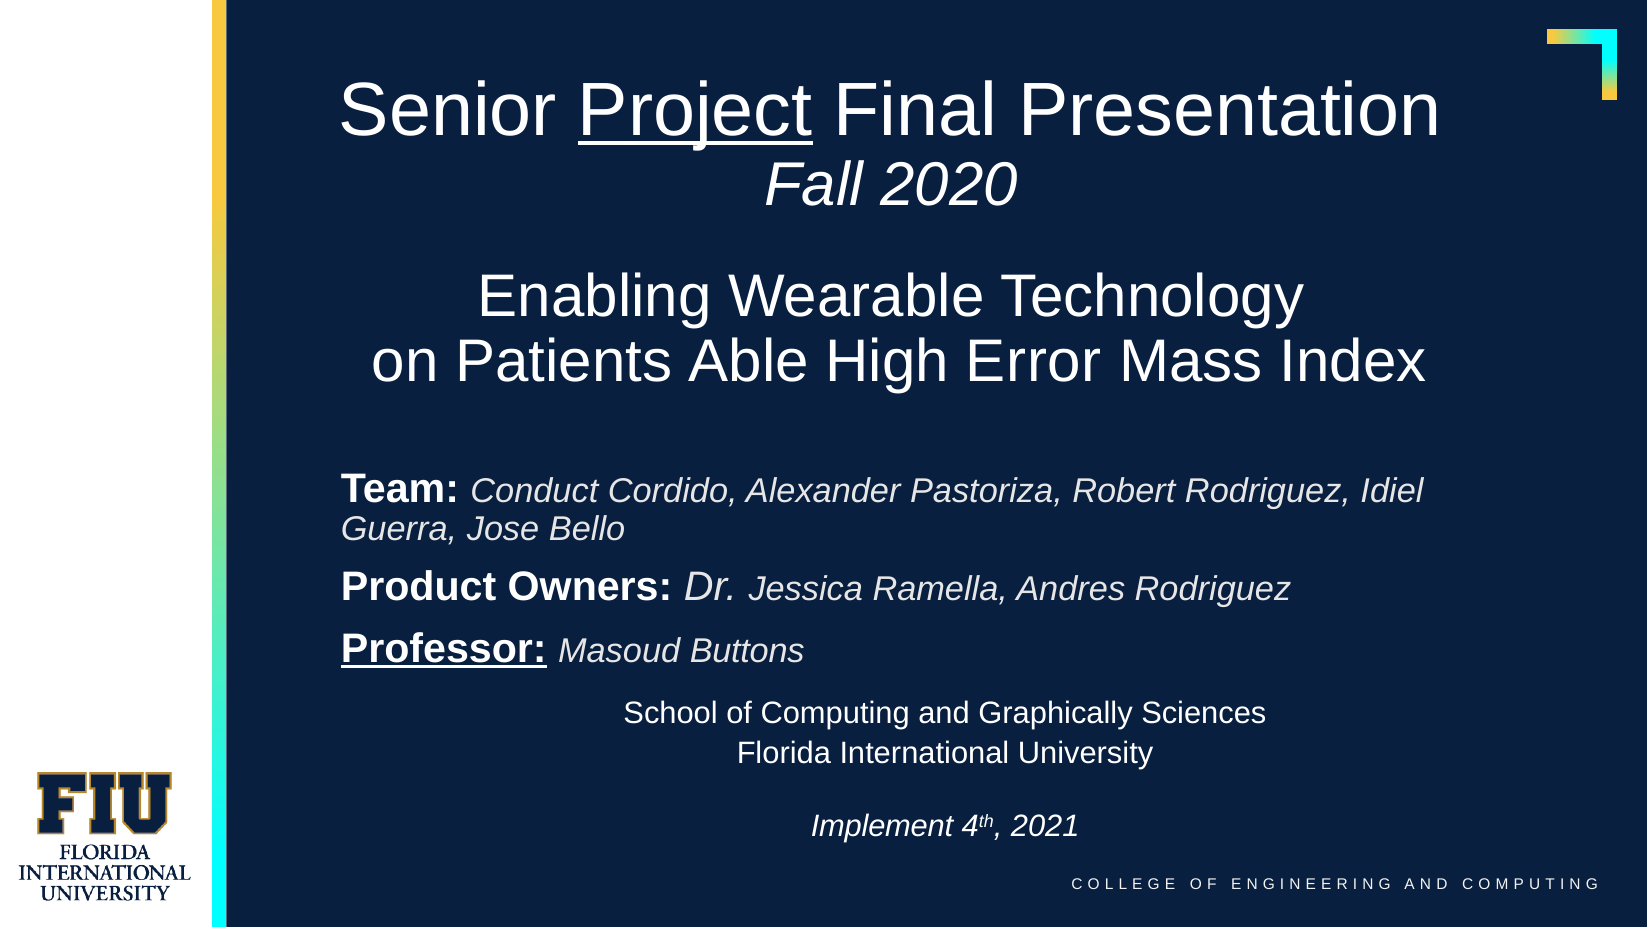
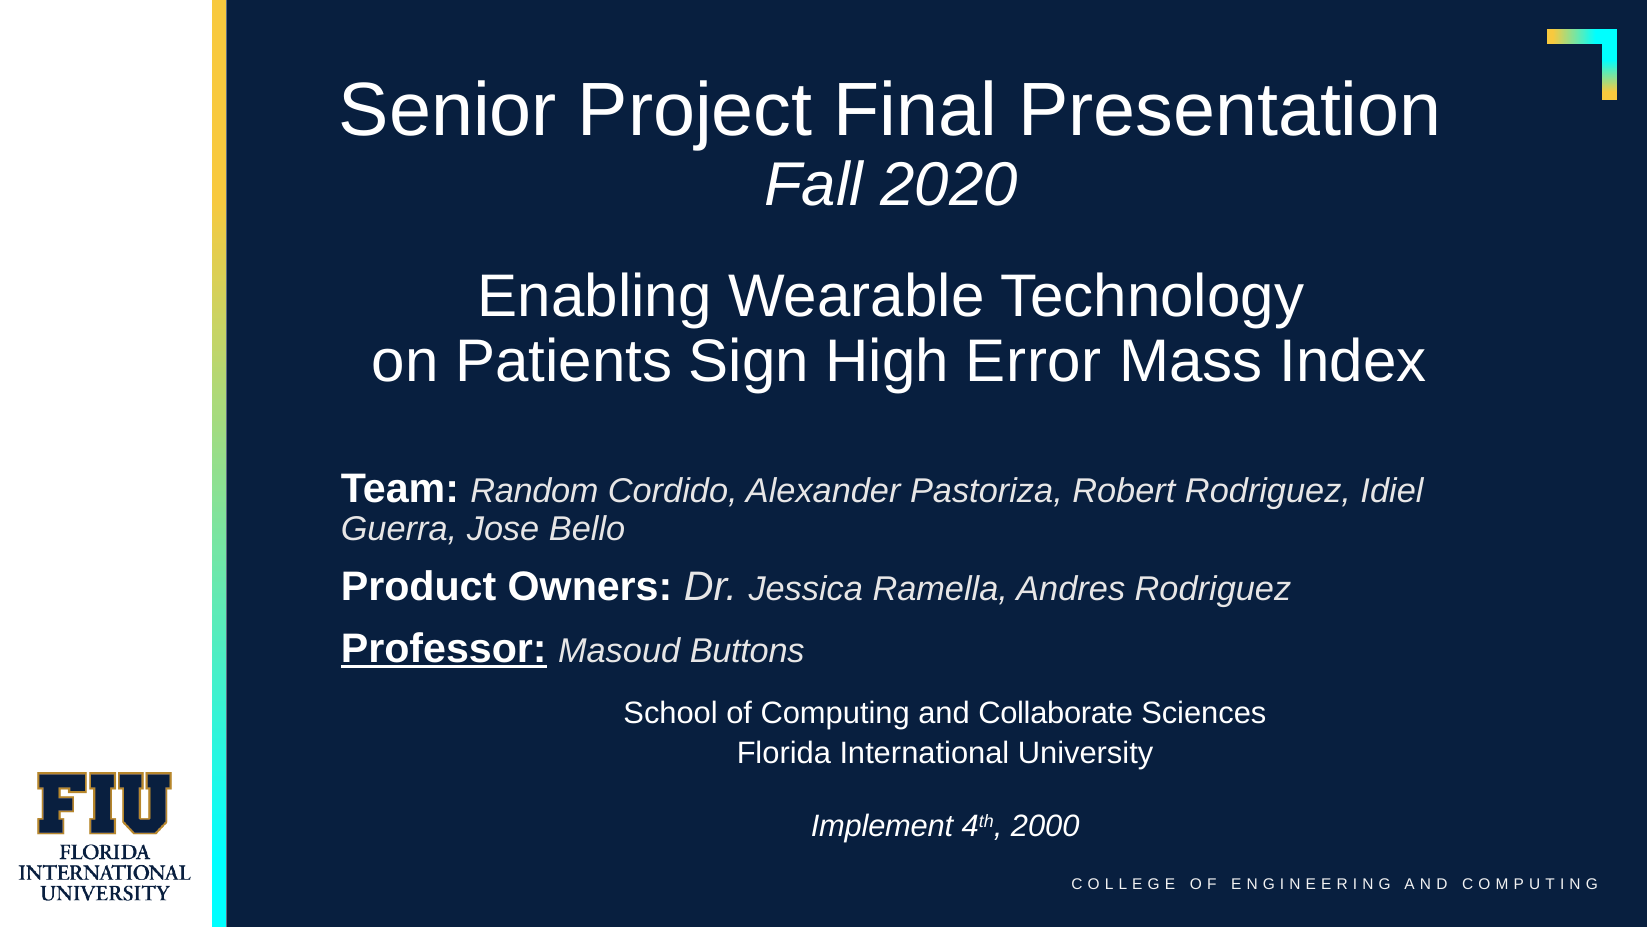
Project underline: present -> none (695, 111)
Able: Able -> Sign (749, 361)
Conduct: Conduct -> Random (534, 490)
Graphically: Graphically -> Collaborate (1056, 713)
2021: 2021 -> 2000 (1045, 826)
